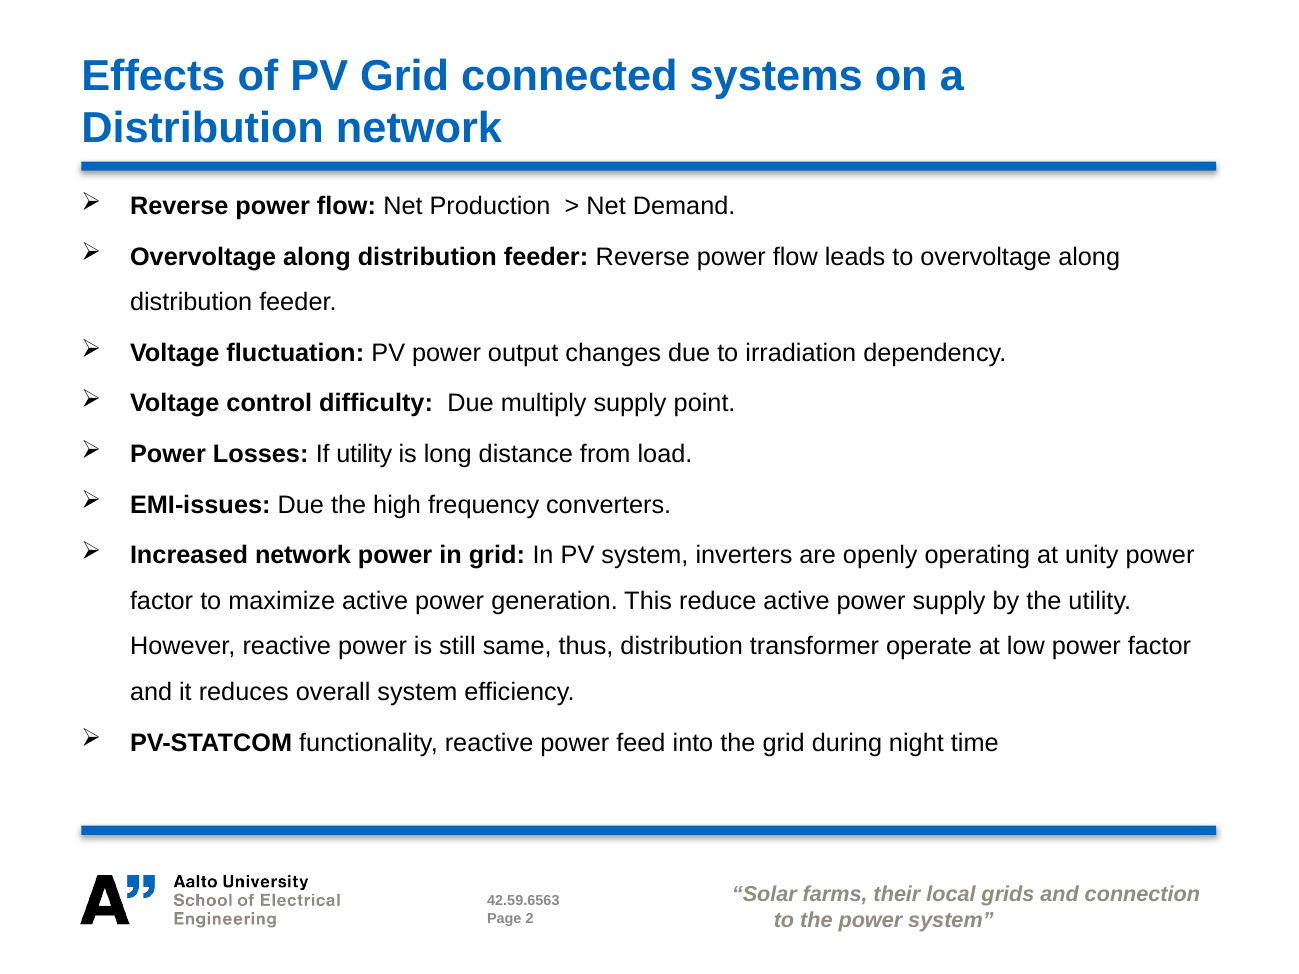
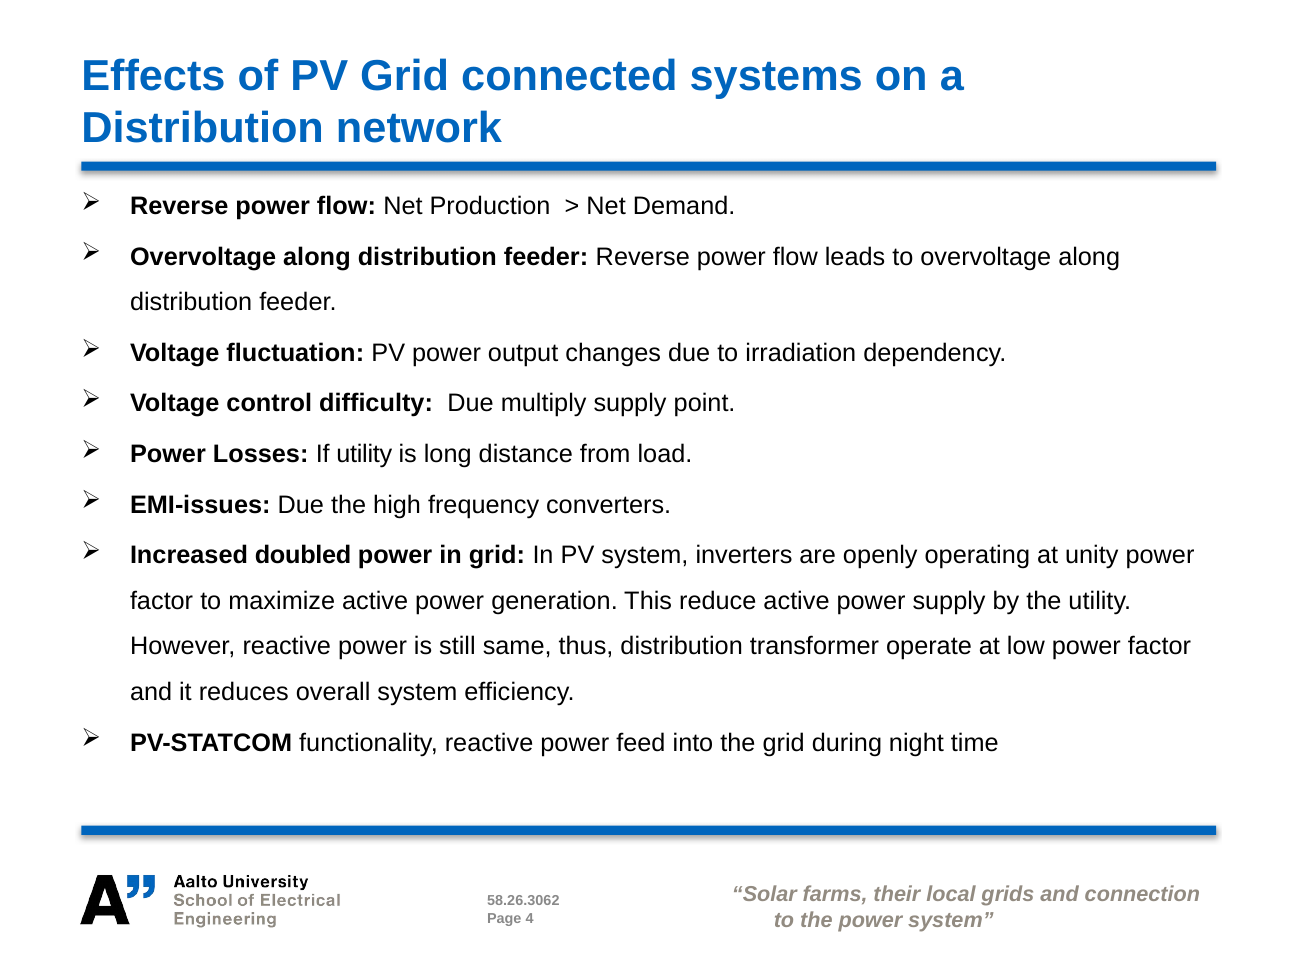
Increased network: network -> doubled (303, 556)
42.59.6563: 42.59.6563 -> 58.26.3062 (523, 901)
2: 2 -> 4 (530, 919)
